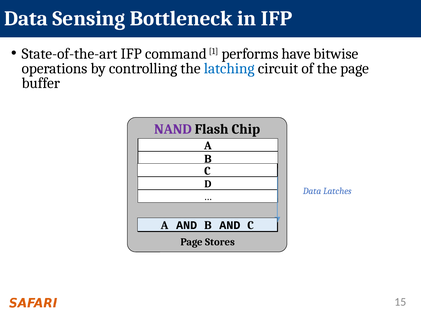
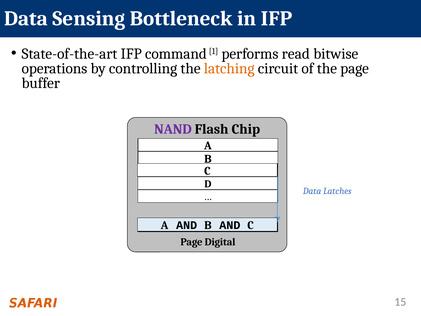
have: have -> read (296, 54)
latching colour: blue -> orange (229, 68)
Stores: Stores -> Digital (220, 242)
